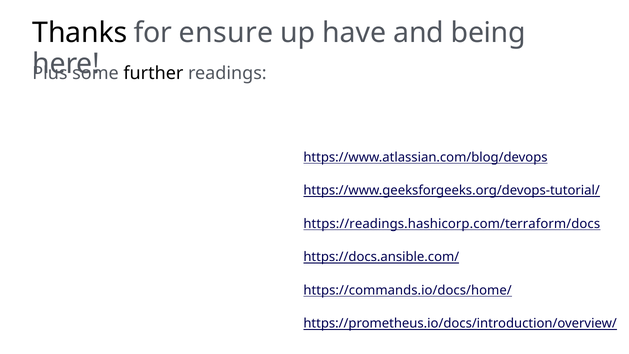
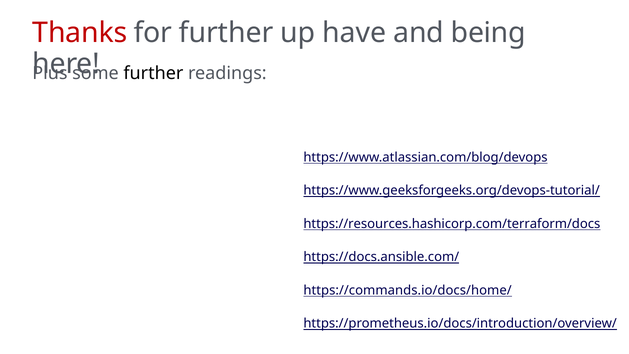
Thanks colour: black -> red (80, 33)
for ensure: ensure -> further (226, 33)
https://readings.hashicorp.com/terraform/docs: https://readings.hashicorp.com/terraform/docs -> https://resources.hashicorp.com/terraform/docs (452, 224)
